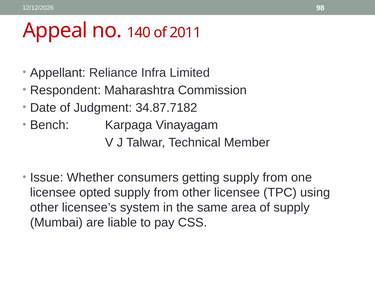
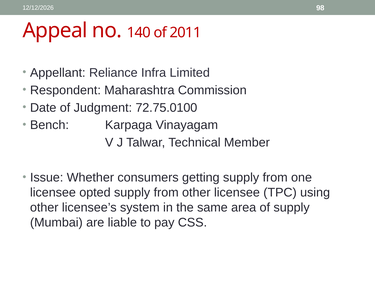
34.87.7182: 34.87.7182 -> 72.75.0100 (166, 108)
